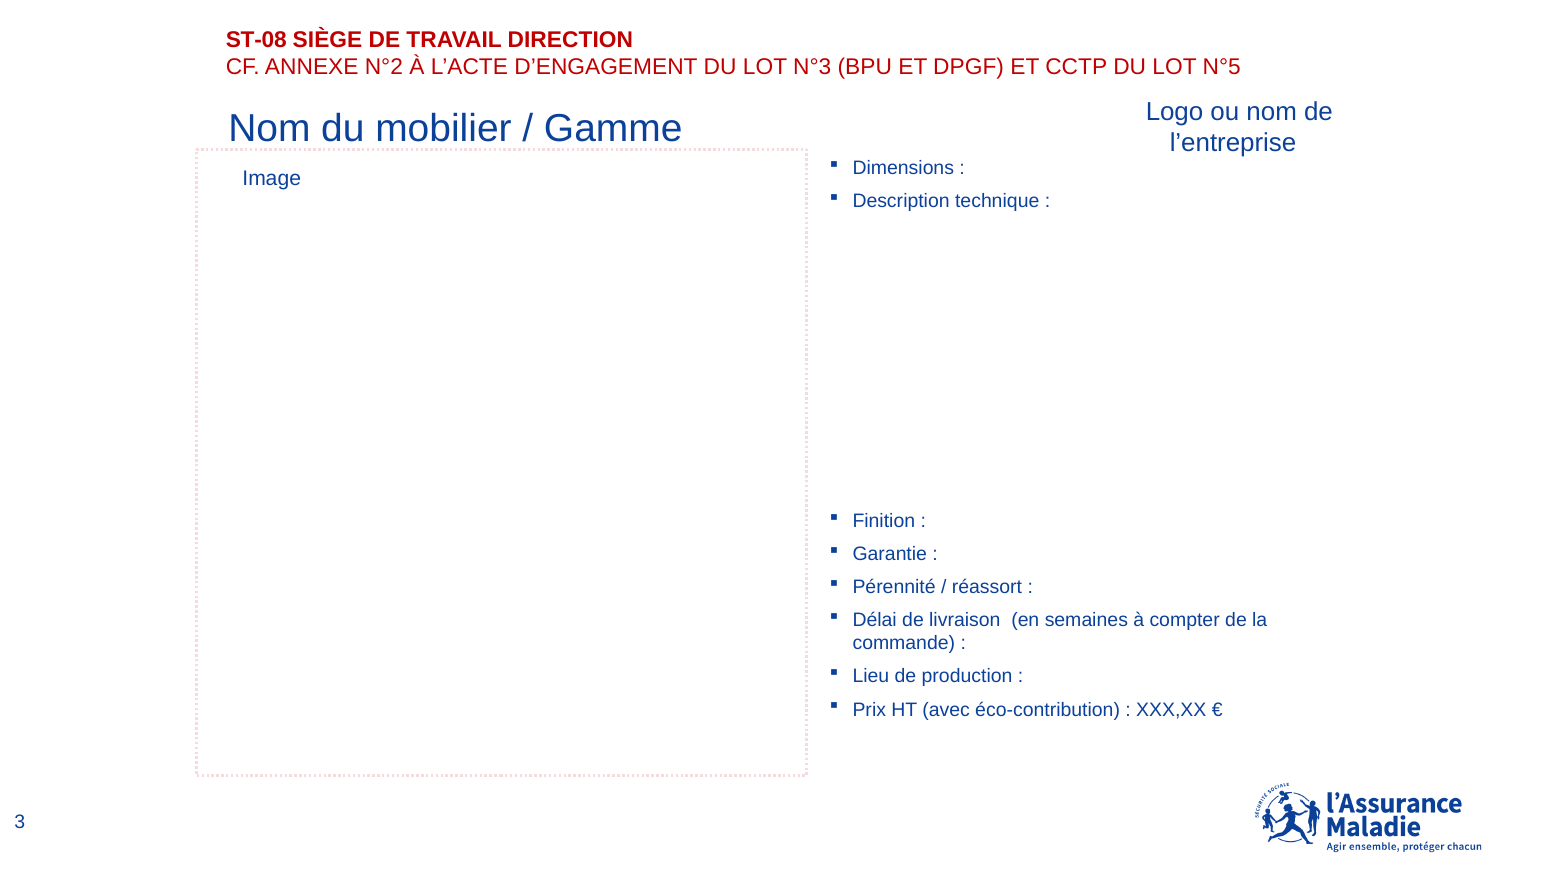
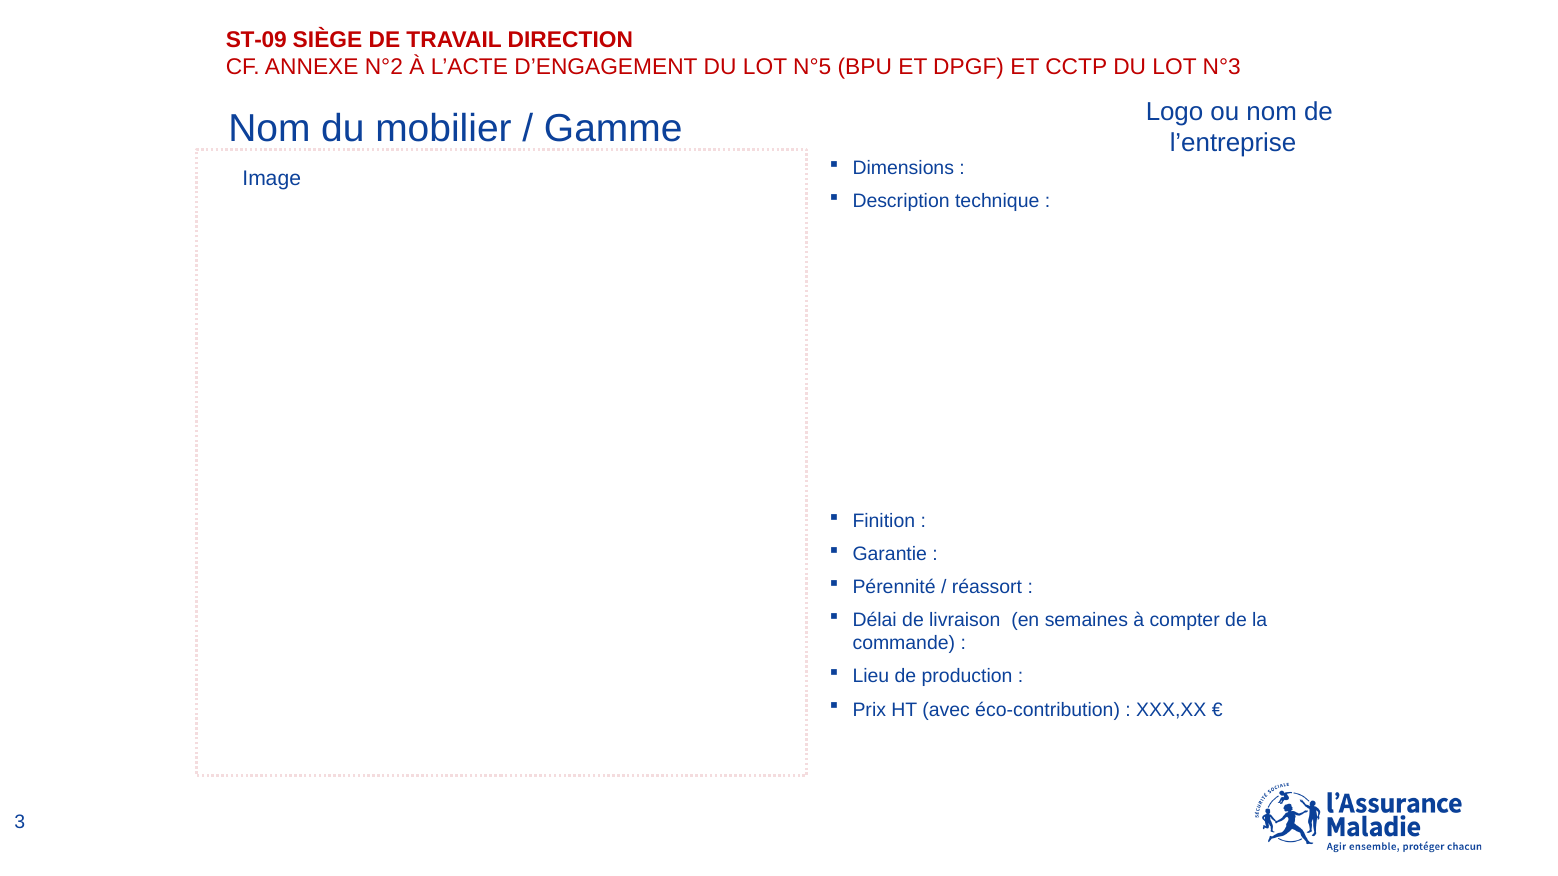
ST-08: ST-08 -> ST-09 (256, 40)
N°3: N°3 -> N°5 (812, 67)
N°5: N°5 -> N°3 (1222, 67)
